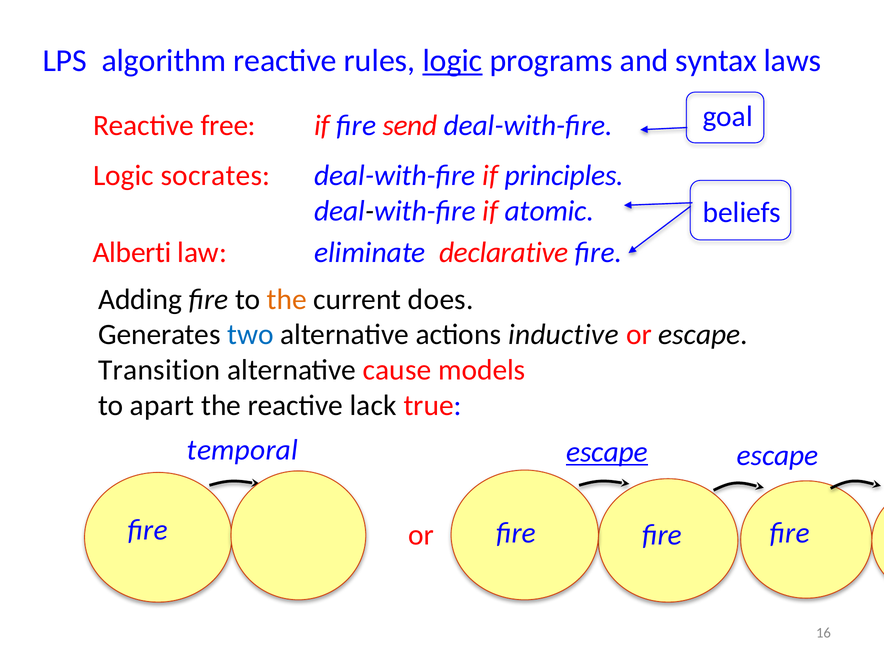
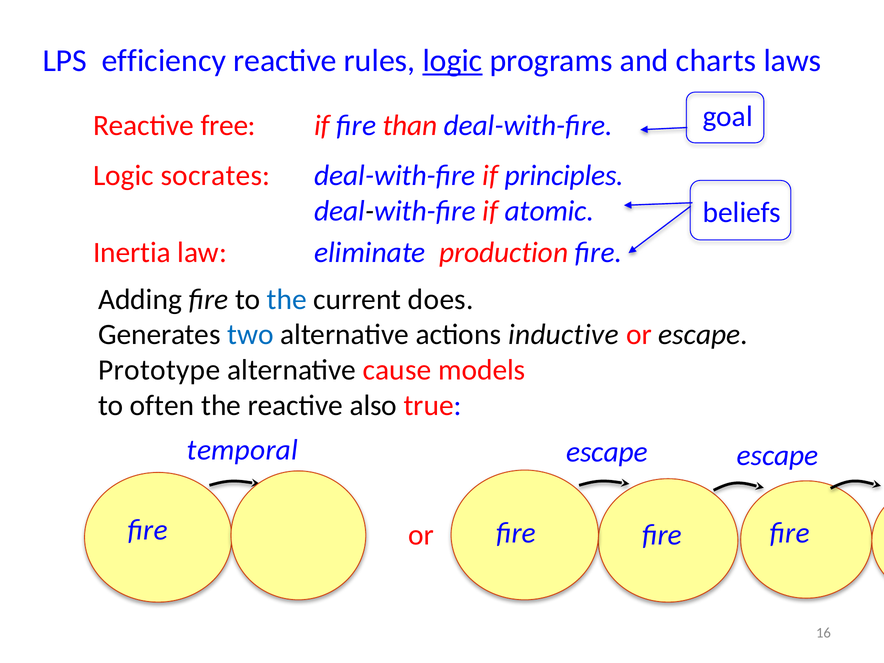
algorithm: algorithm -> efficiency (164, 61)
syntax: syntax -> charts (716, 61)
send: send -> than (410, 125)
Alberti: Alberti -> Inertia (132, 253)
declarative: declarative -> production (504, 253)
the colour: orange -> blue (287, 299)
Transition: Transition -> Prototype (159, 370)
apart: apart -> often (162, 405)
lack: lack -> also (373, 405)
escape underline: present -> none (607, 452)
